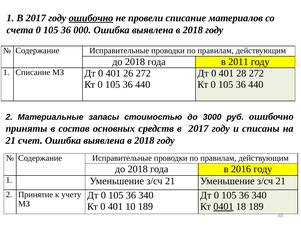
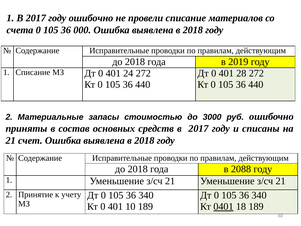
ошибочно underline: present -> none (91, 18)
2011: 2011 -> 2019 (238, 62)
26: 26 -> 24 (128, 73)
2016: 2016 -> 2088 (241, 169)
